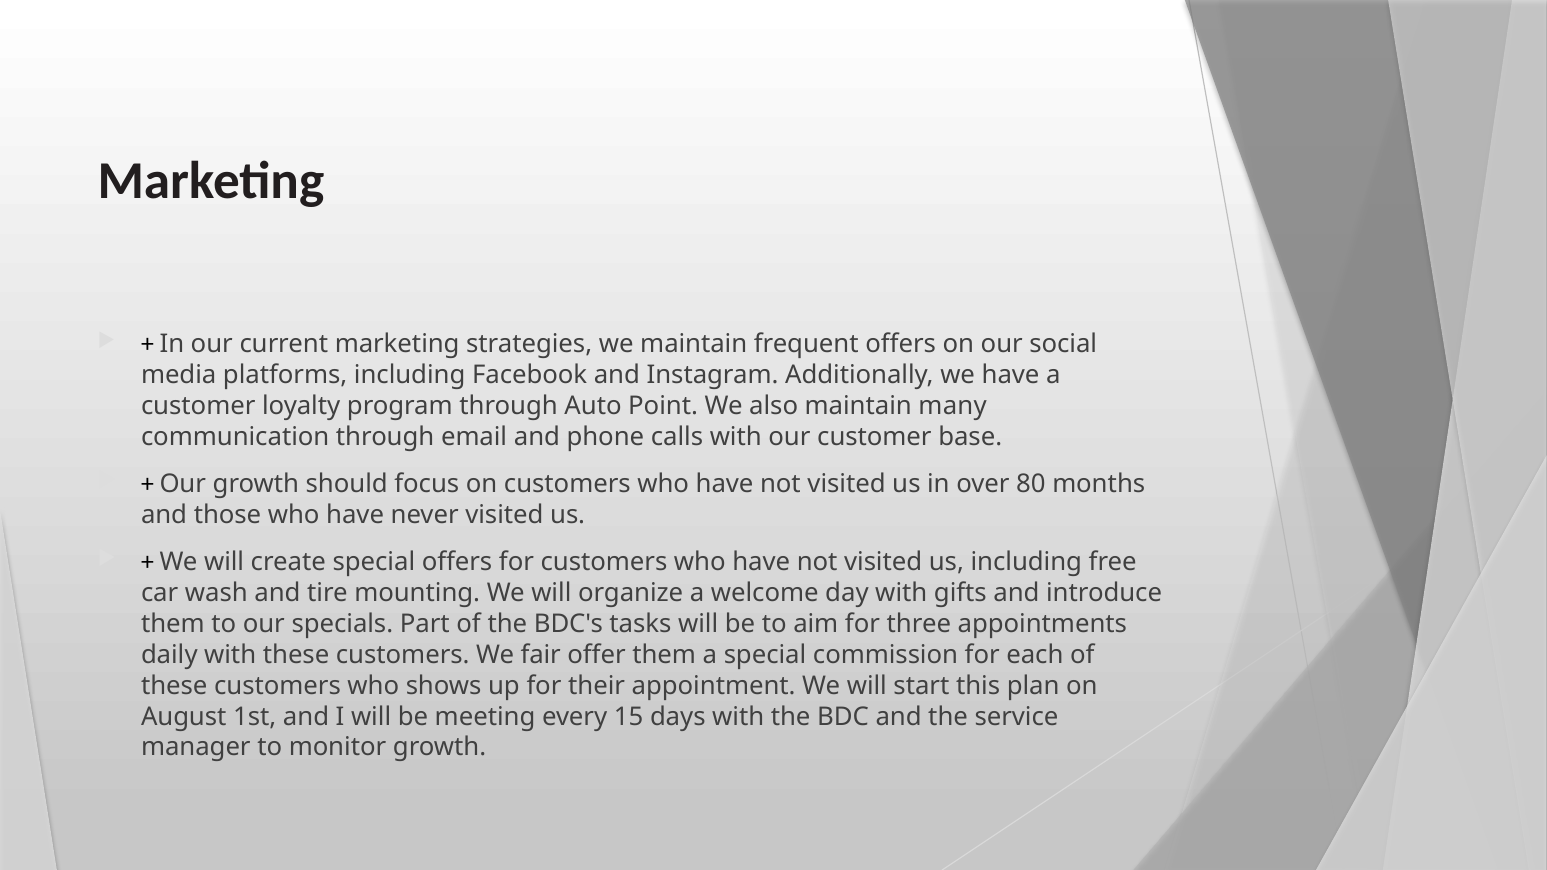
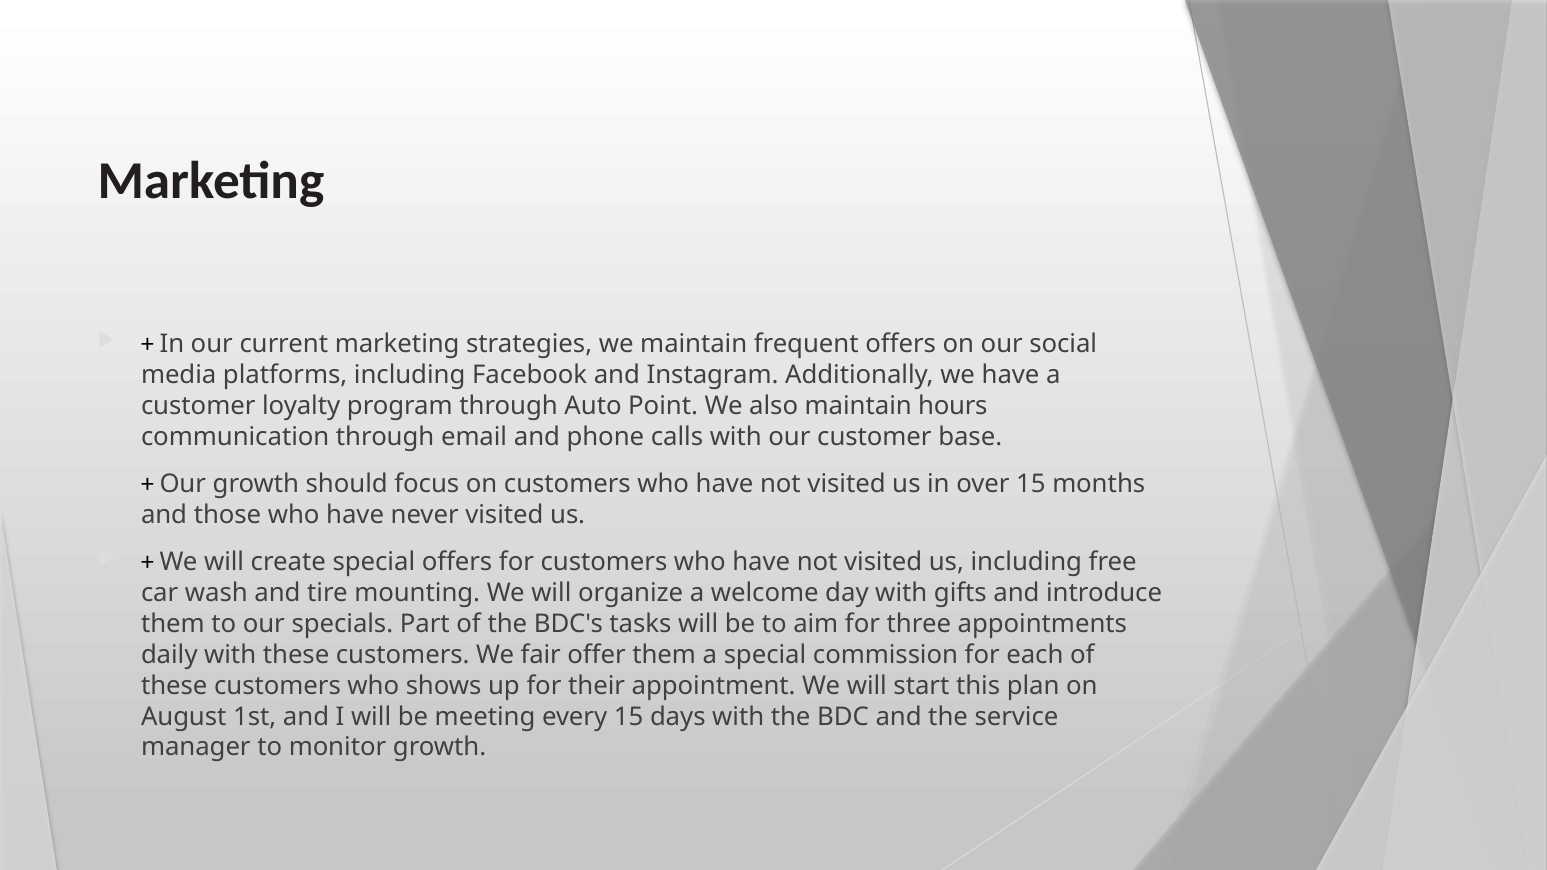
many: many -> hours (953, 406)
over 80: 80 -> 15 (1031, 484)
